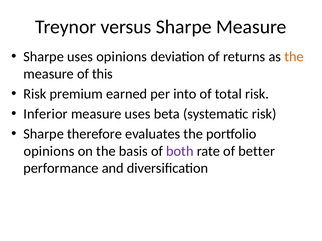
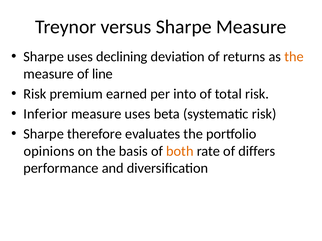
uses opinions: opinions -> declining (122, 57)
this: this -> line (102, 74)
both colour: purple -> orange (180, 151)
better: better -> differs (257, 151)
